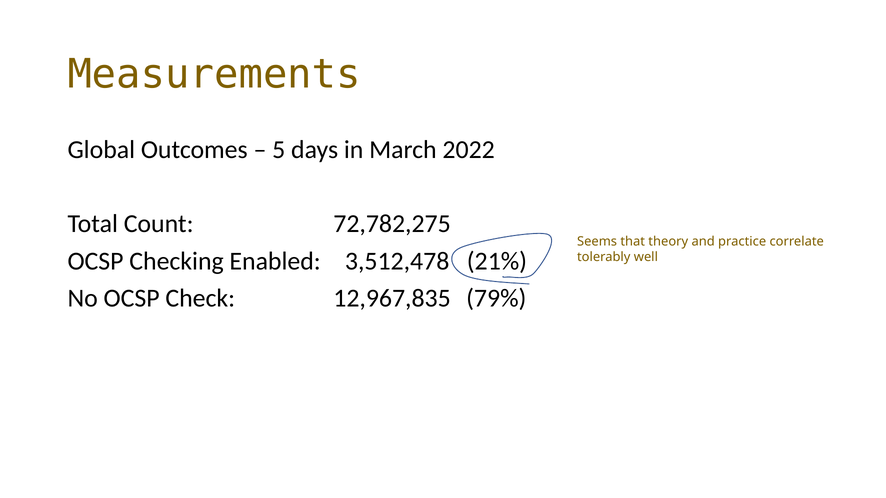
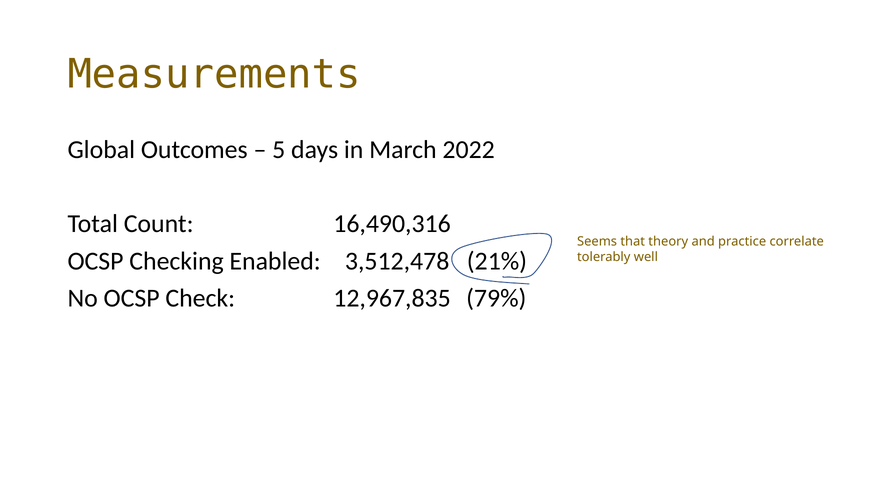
72,782,275: 72,782,275 -> 16,490,316 (392, 224)
